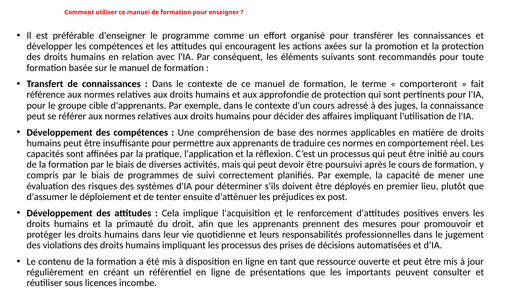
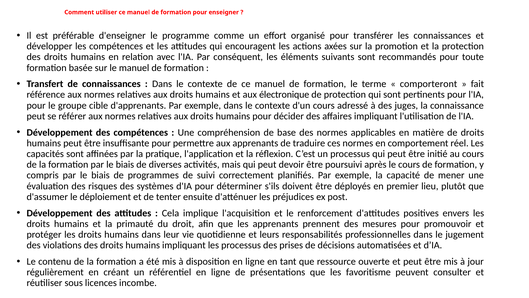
approfondie: approfondie -> électronique (284, 95)
importants: importants -> favoritisme (368, 272)
